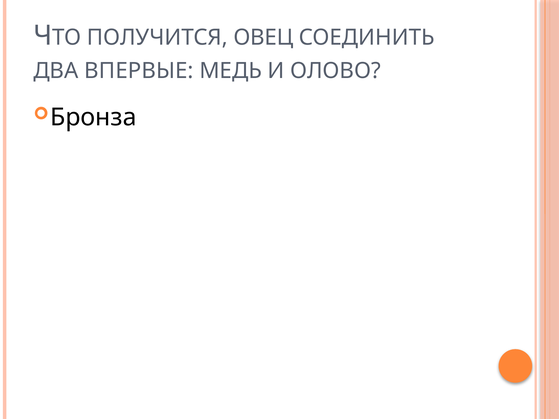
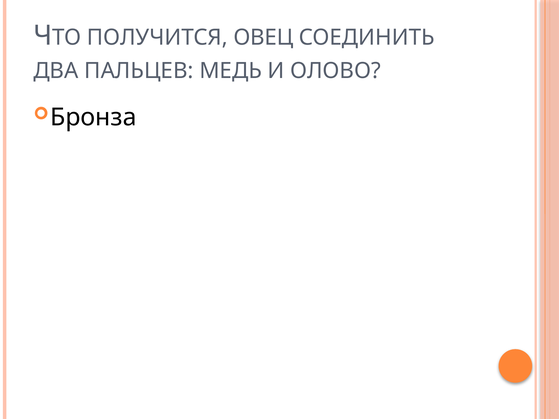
ВПЕРВЫЕ: ВПЕРВЫЕ -> ПАЛЬЦЕВ (139, 71)
